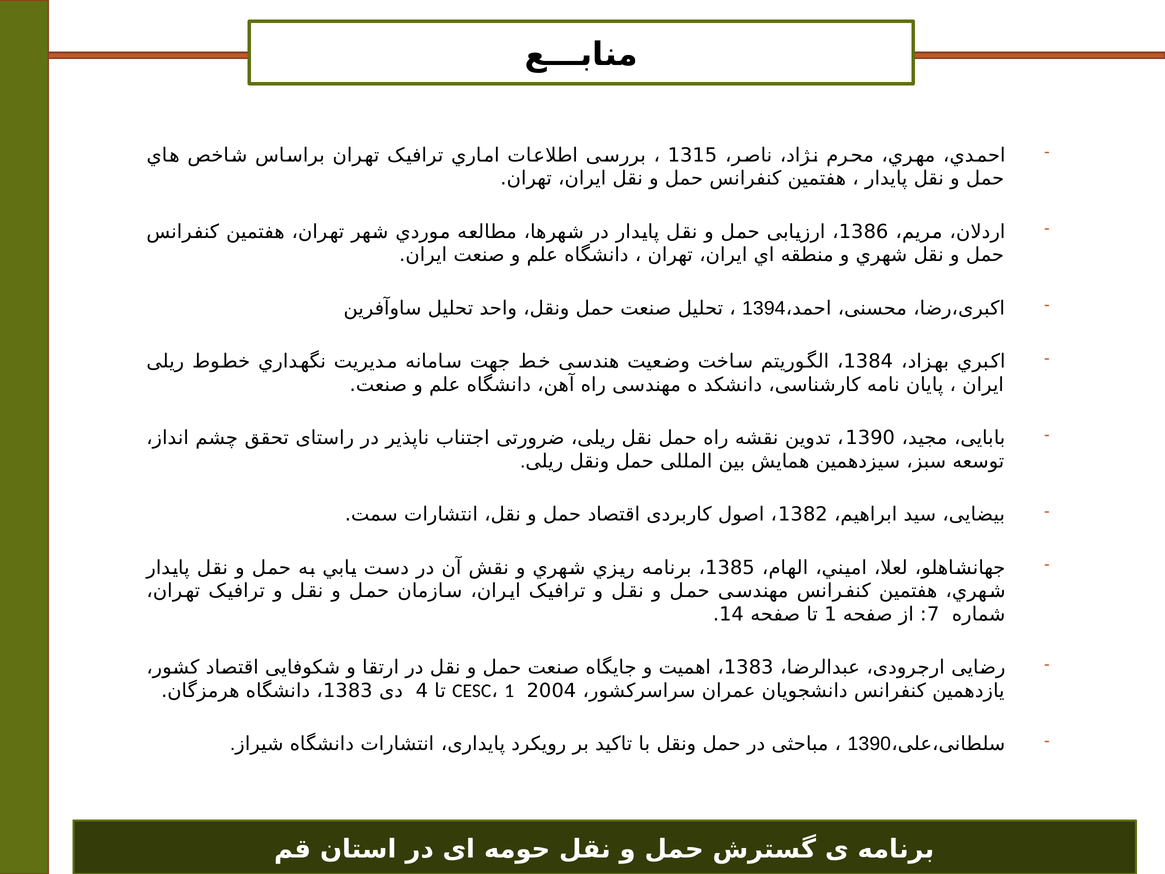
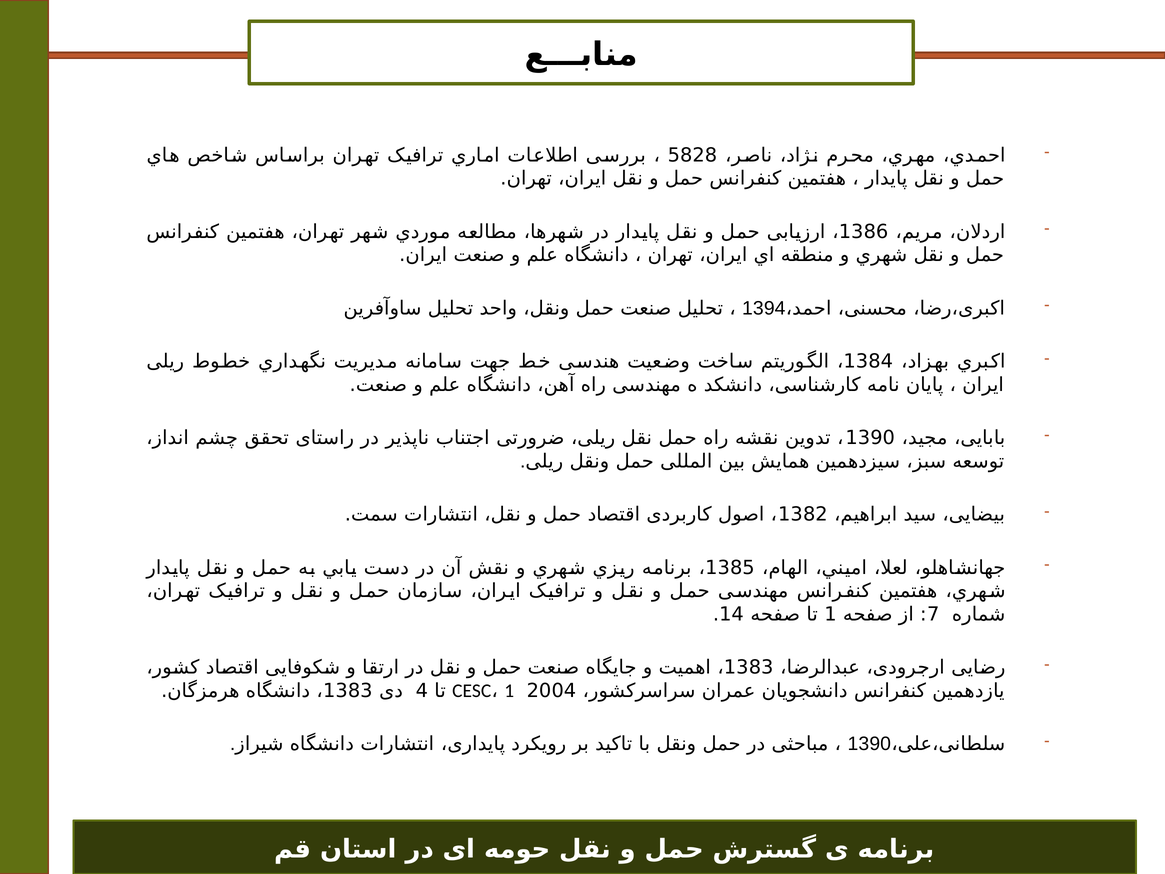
1315: 1315 -> 5828 (692, 155)
